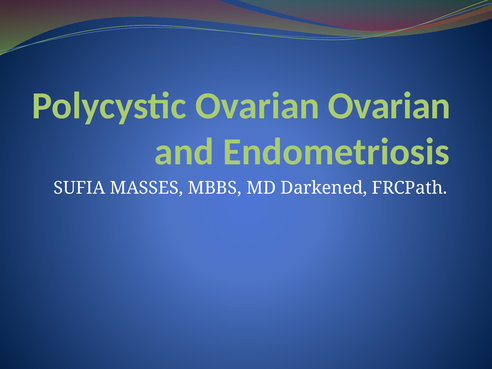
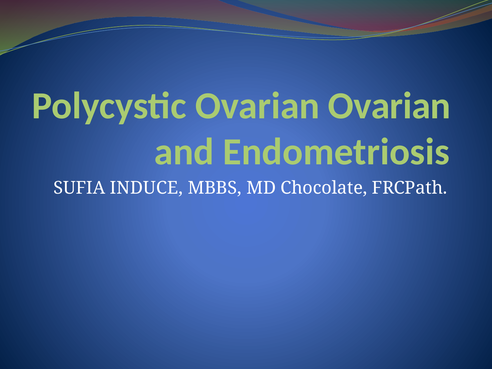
MASSES: MASSES -> INDUCE (146, 188)
Darkened: Darkened -> Chocolate (324, 188)
